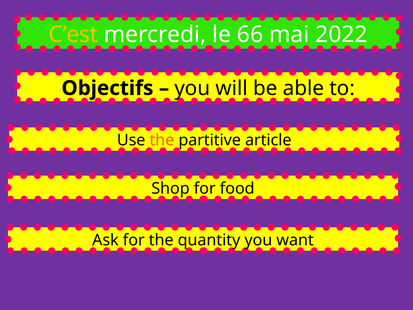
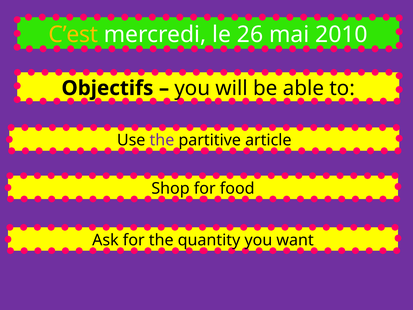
66: 66 -> 26 (250, 35)
2022: 2022 -> 2010 (341, 35)
the colour: orange -> purple (162, 140)
